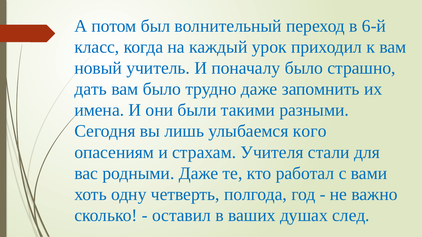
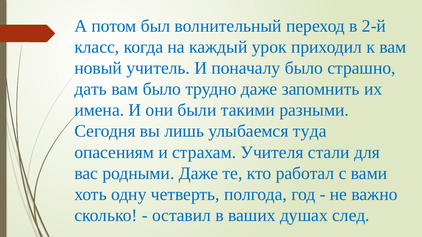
6-й: 6-й -> 2-й (374, 26)
кого: кого -> туда (310, 131)
